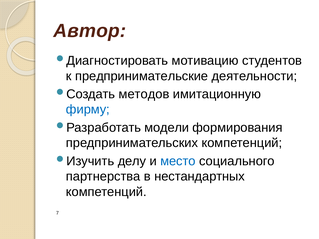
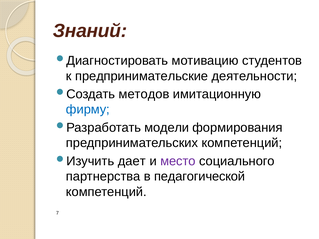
Автор: Автор -> Знаний (90, 31)
делу: делу -> дает (132, 161)
место colour: blue -> purple (178, 161)
нестандартных: нестандартных -> педагогической (200, 177)
